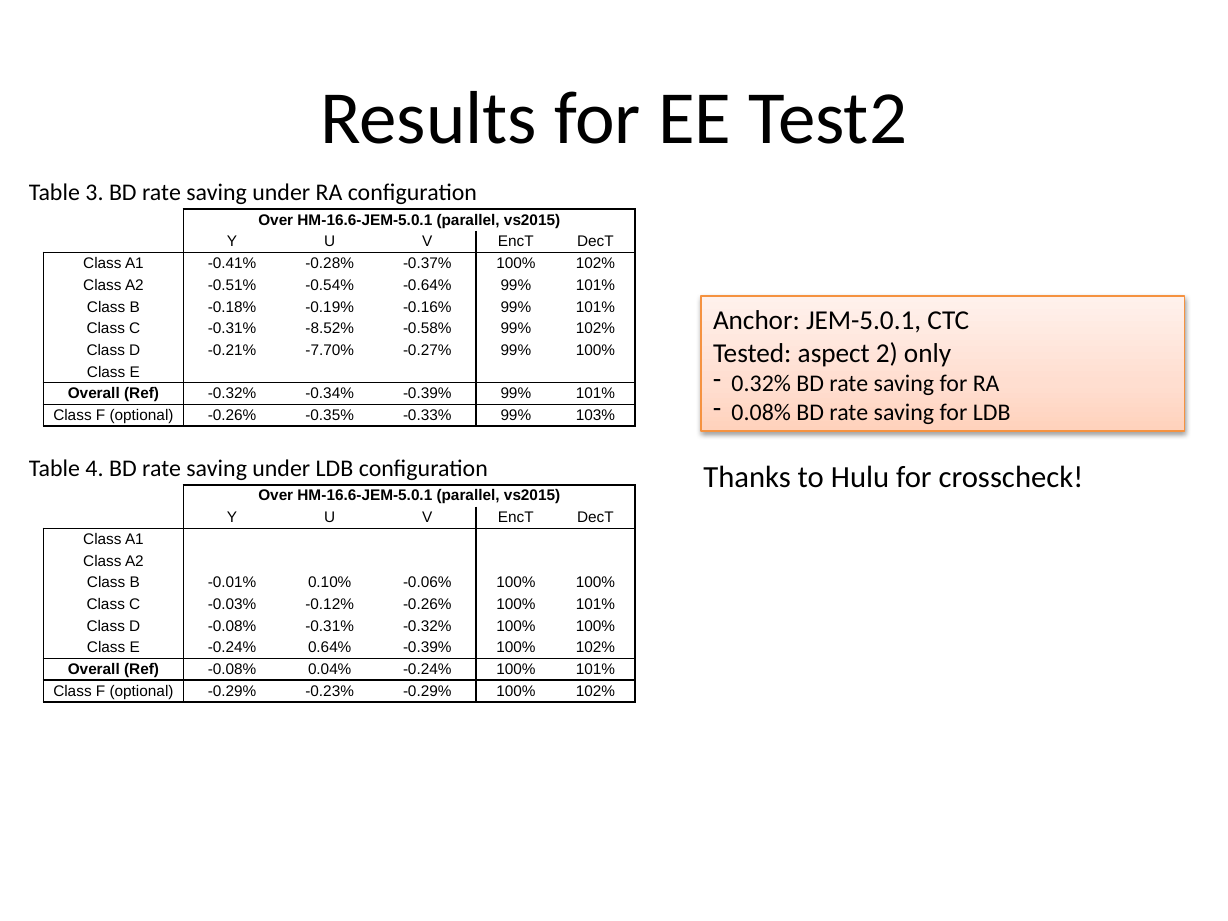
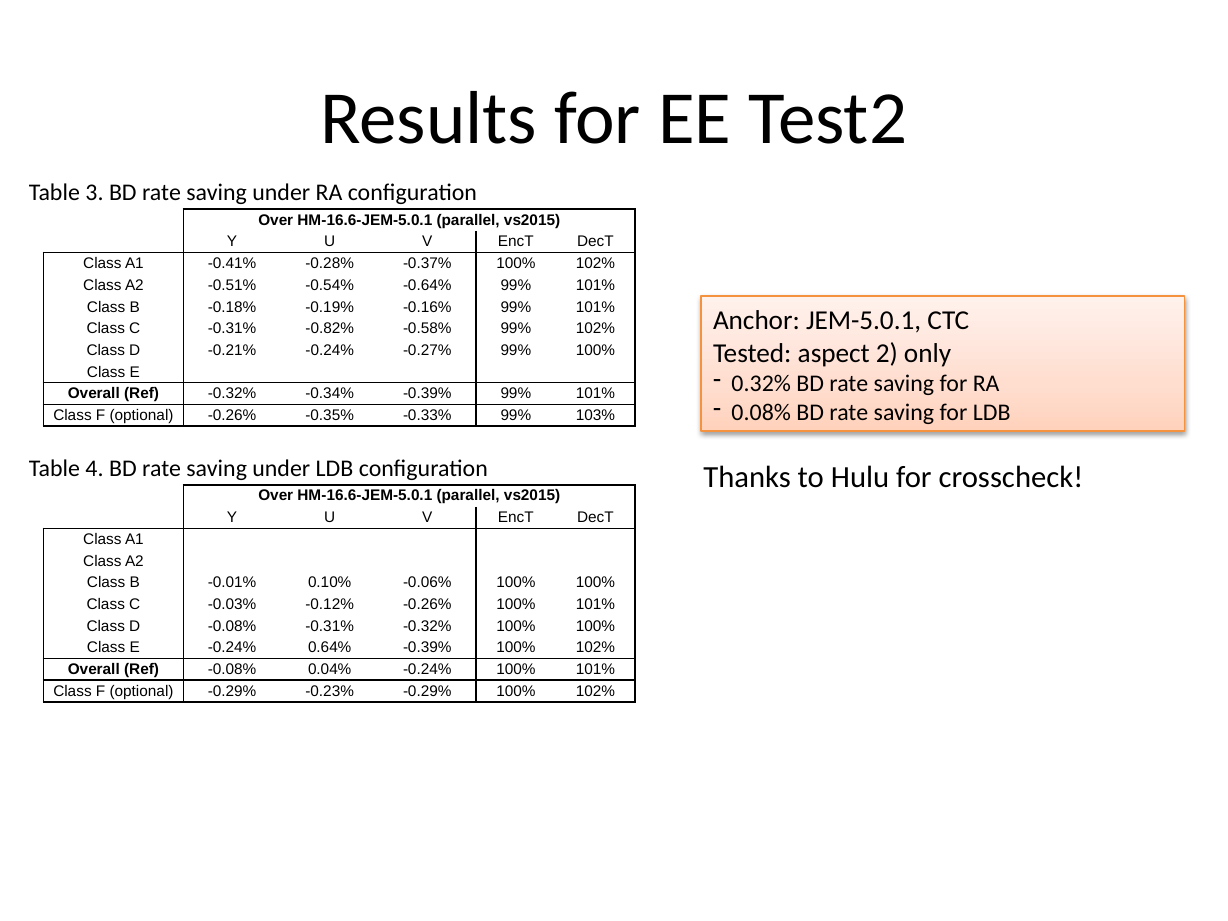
-8.52%: -8.52% -> -0.82% (330, 329)
-0.21% -7.70%: -7.70% -> -0.24% (330, 350)
